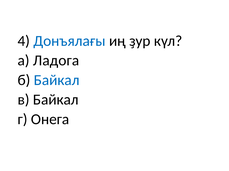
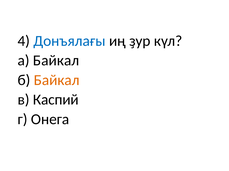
а Ладога: Ладога -> Байкал (56, 61)
Байкал colour: blue -> orange (57, 80)
в Байкал: Байкал -> Каспий (56, 100)
